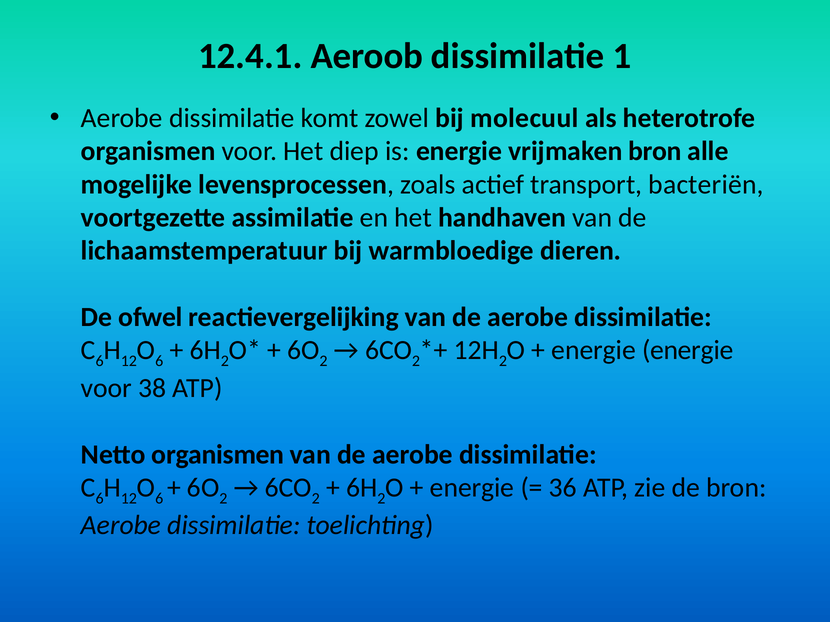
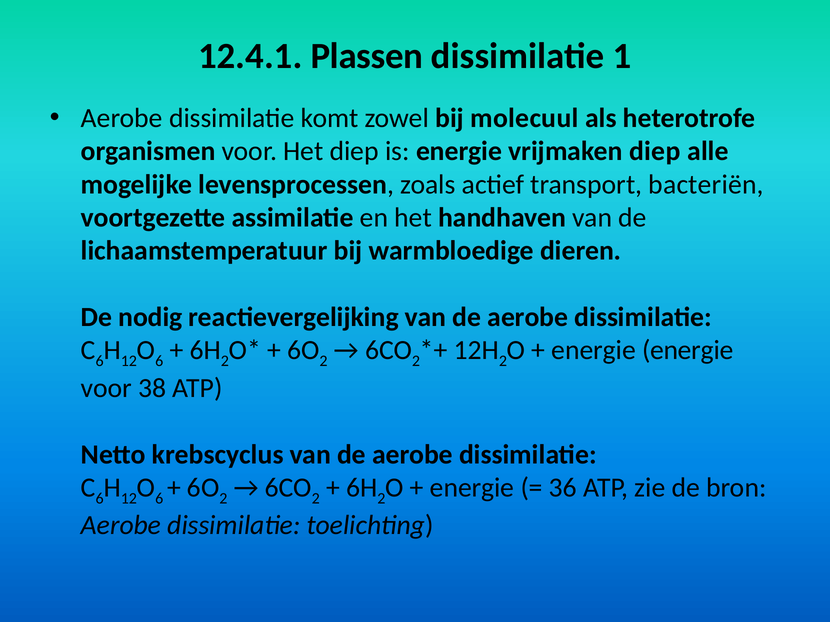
Aeroob: Aeroob -> Plassen (367, 56)
vrijmaken bron: bron -> diep (655, 151)
ofwel: ofwel -> nodig (150, 317)
Netto organismen: organismen -> krebscyclus (218, 455)
